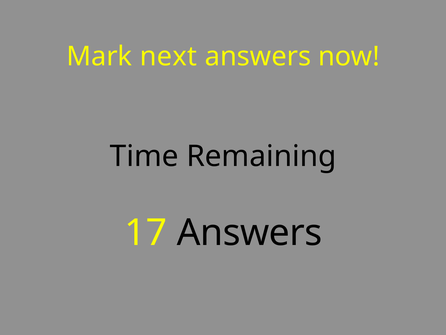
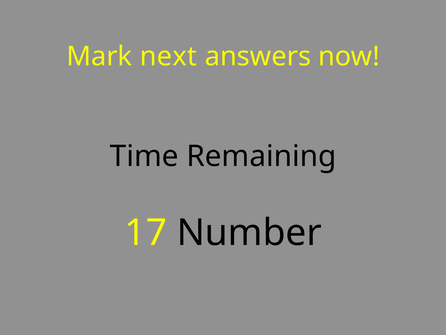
17 Answers: Answers -> Number (249, 233)
